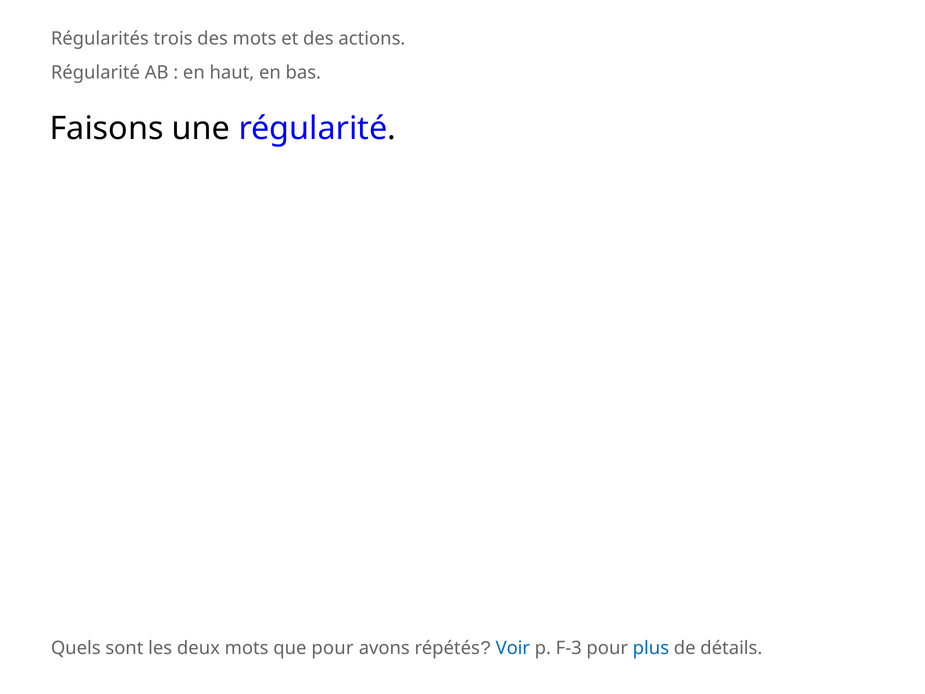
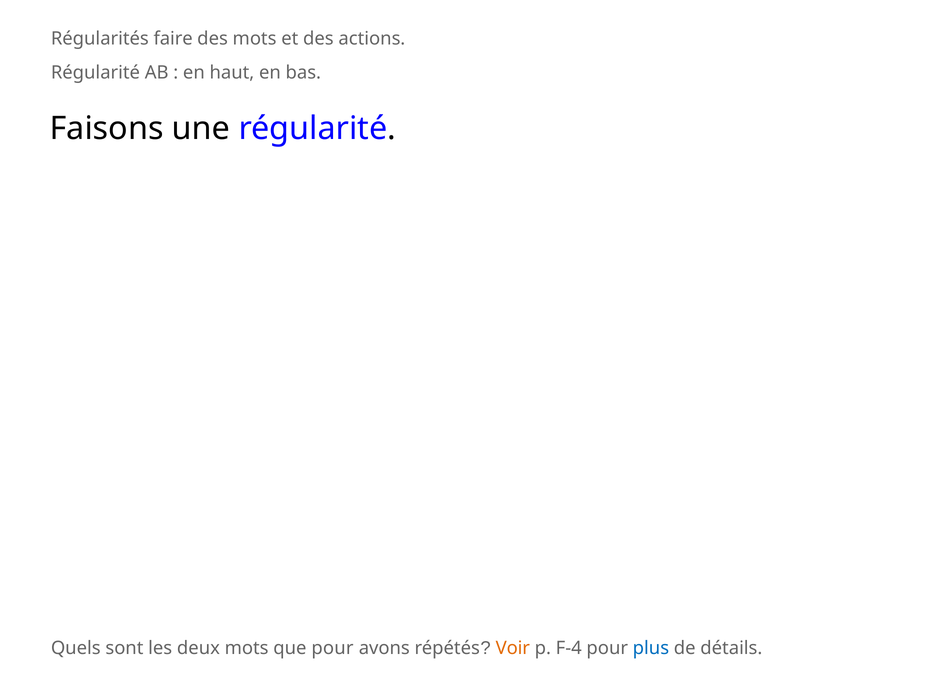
trois: trois -> faire (173, 39)
Voir colour: blue -> orange (513, 648)
F-3: F-3 -> F-4 (569, 648)
